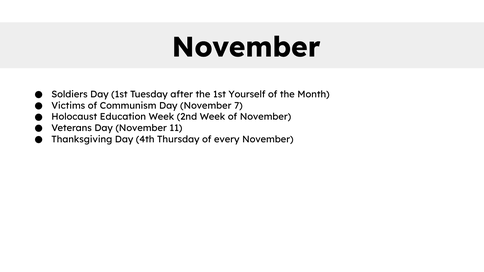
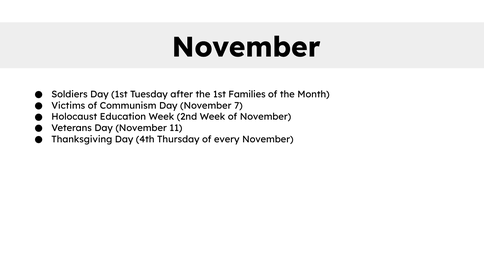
Yourself: Yourself -> Families (247, 94)
